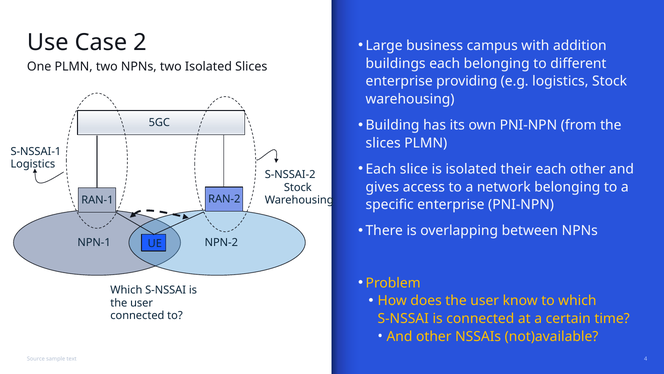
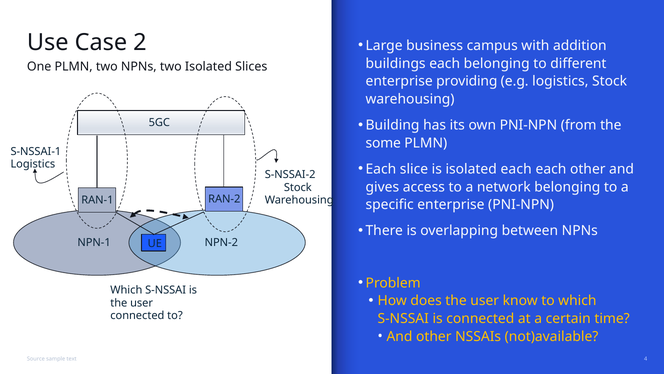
slices: slices -> some (383, 143)
isolated their: their -> each (516, 169)
